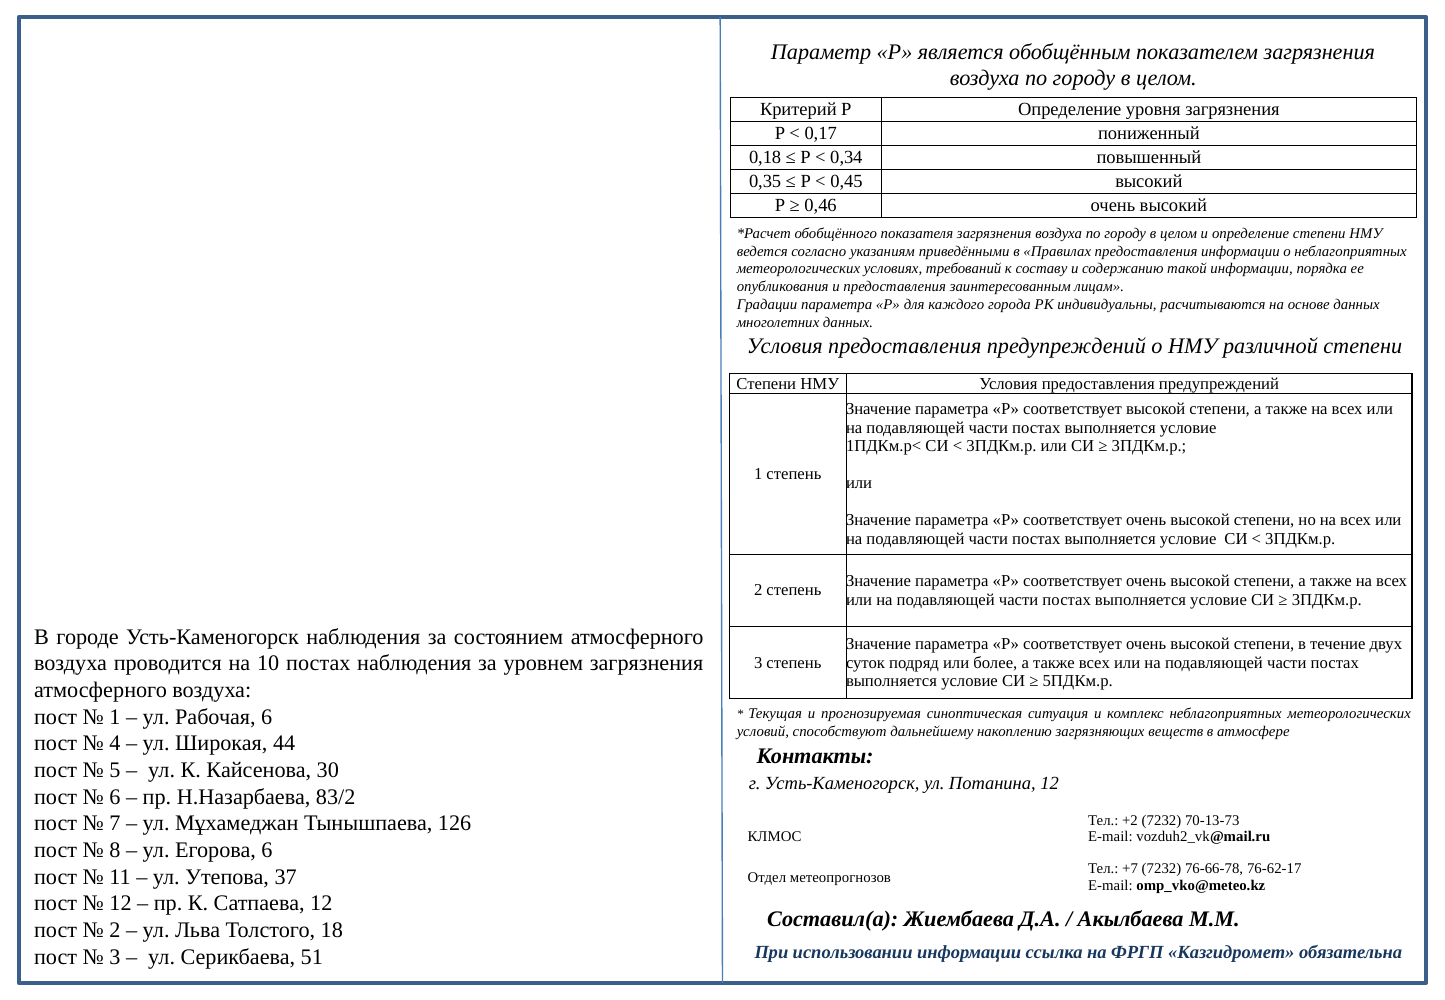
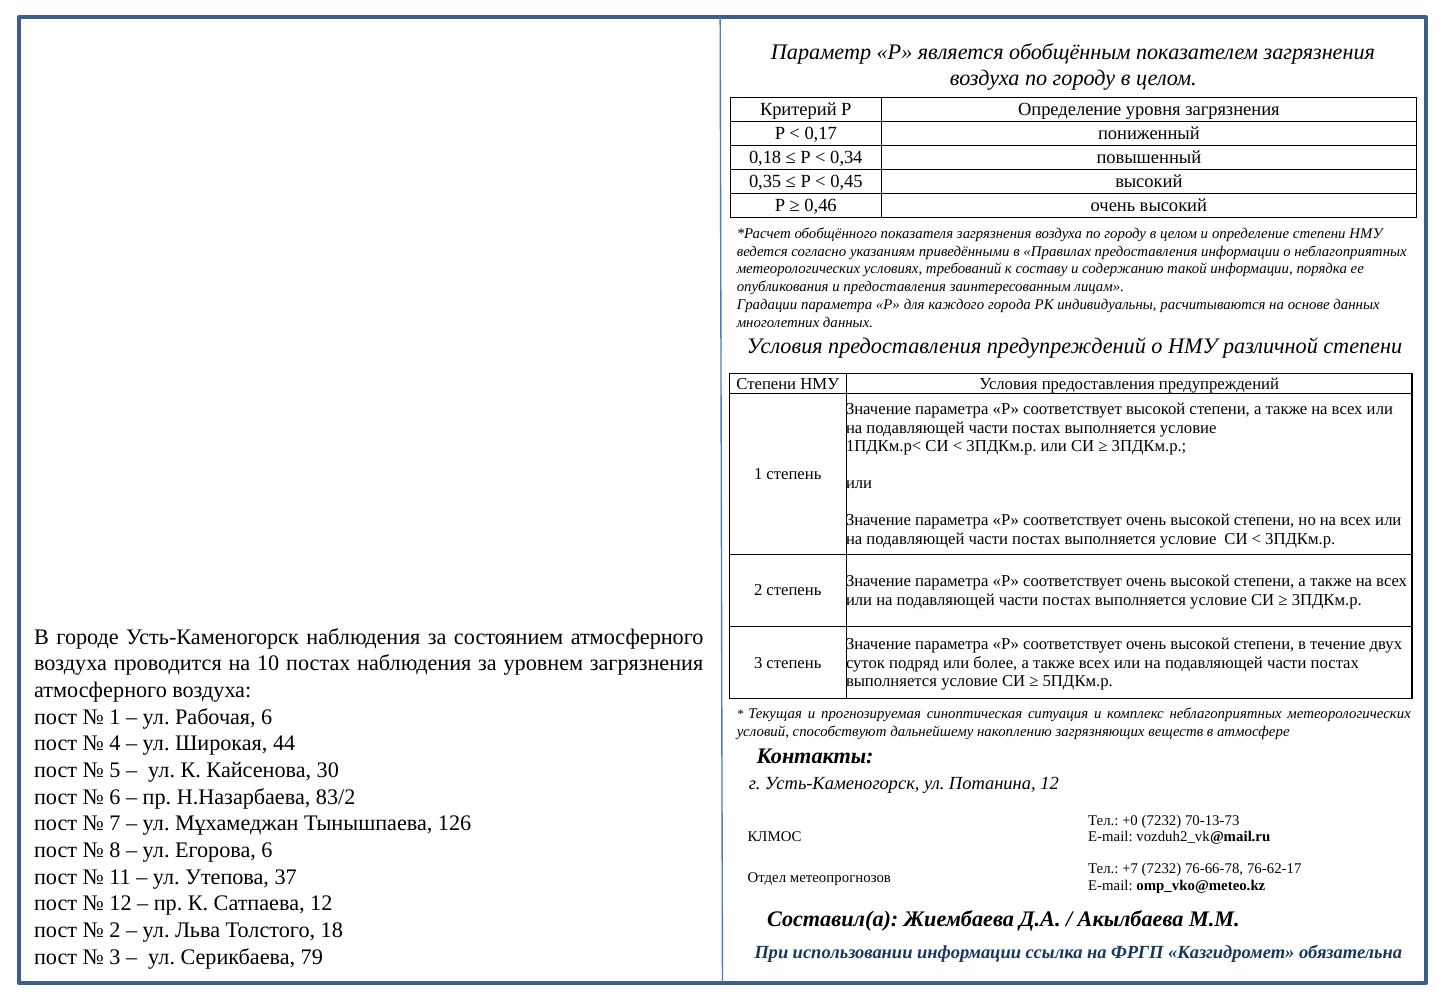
+2: +2 -> +0 (1130, 821)
51: 51 -> 79 (312, 957)
